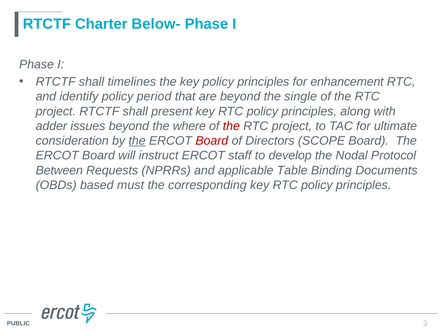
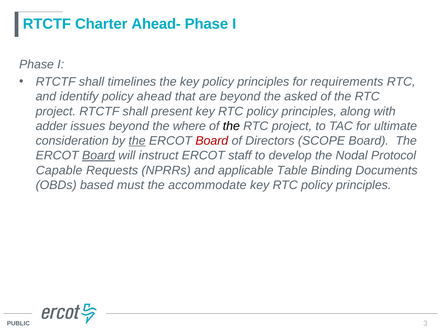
Below-: Below- -> Ahead- (156, 24)
enhancement: enhancement -> requirements (347, 82)
period: period -> ahead (154, 96)
single: single -> asked (301, 96)
the colour: red -> black (231, 126)
Board underline: none -> present (98, 155)
Between: Between -> Capable (59, 170)
corresponding: corresponding -> accommodate (207, 185)
